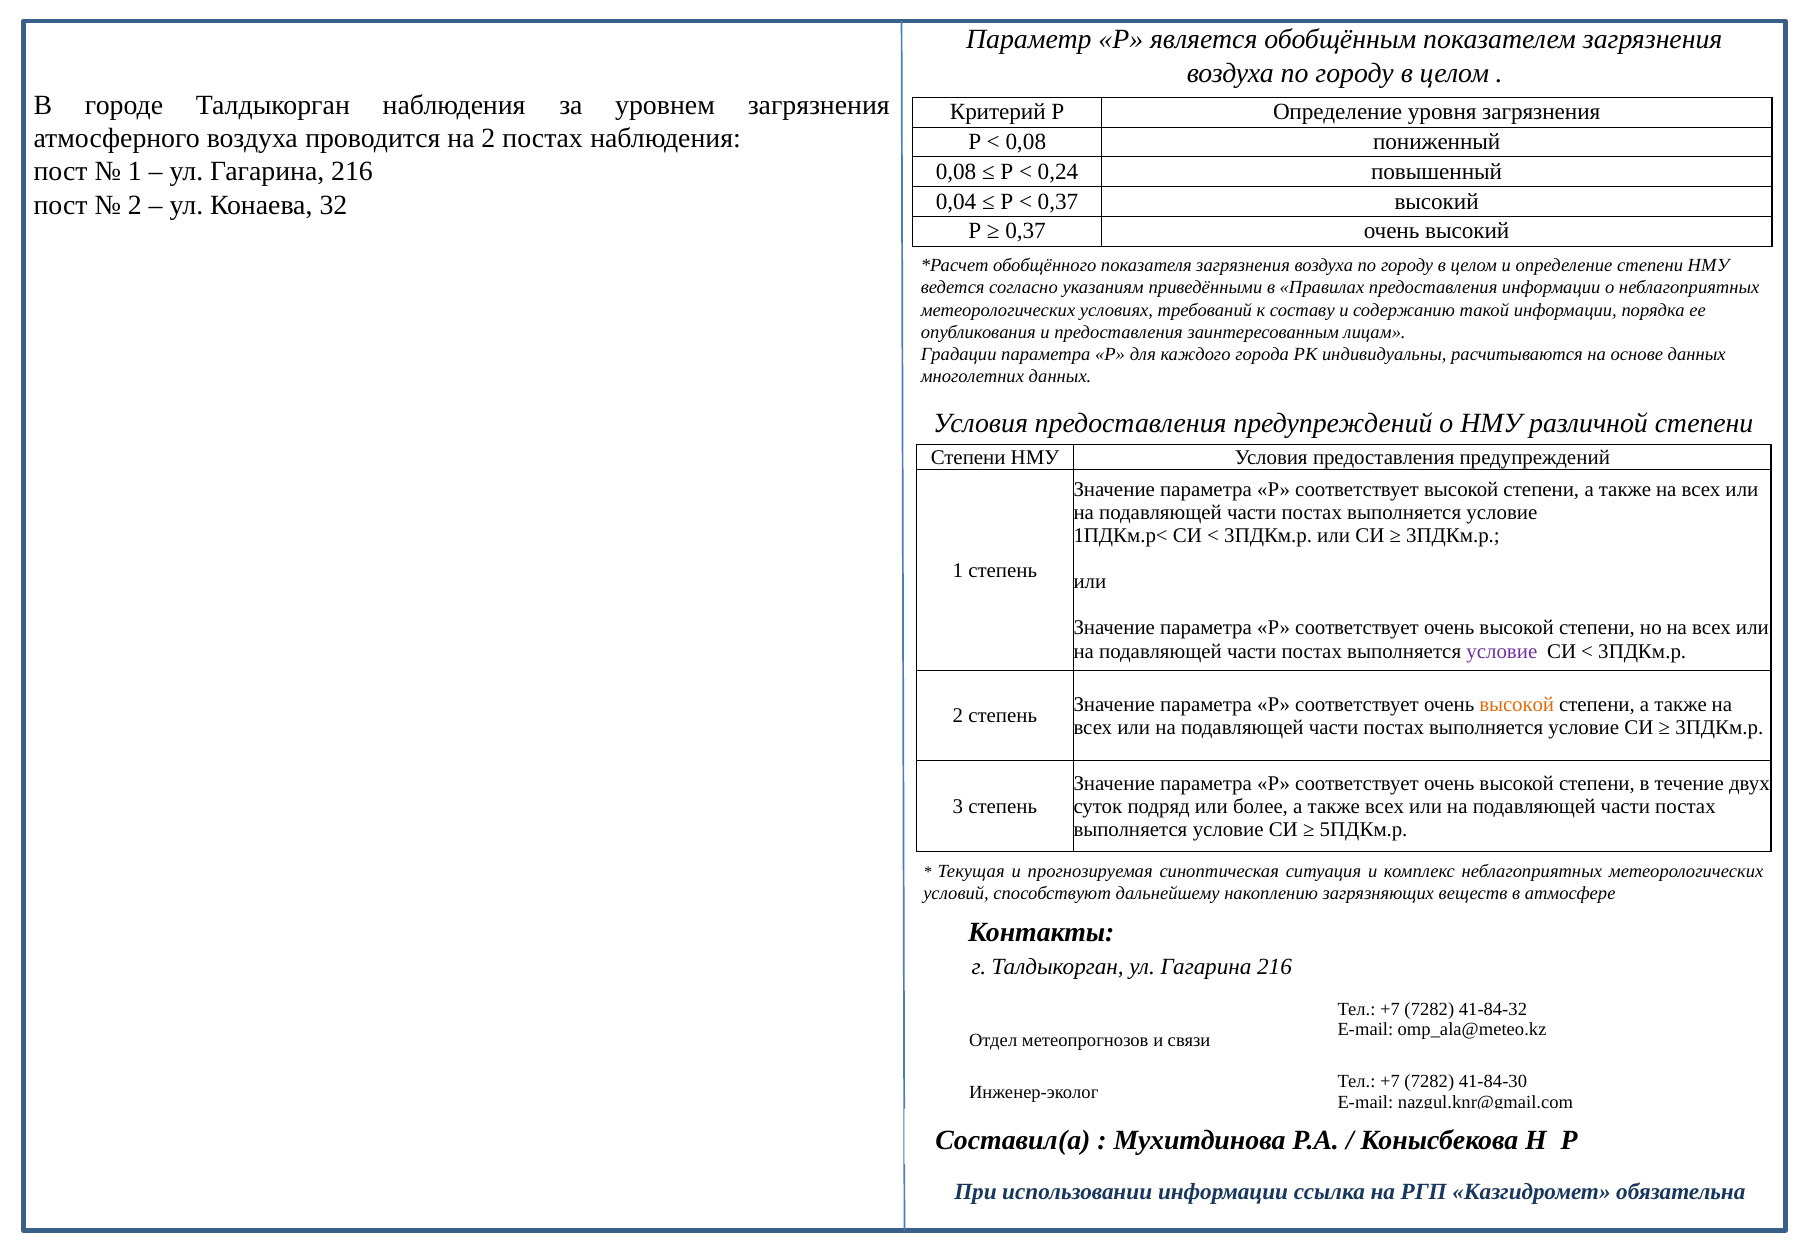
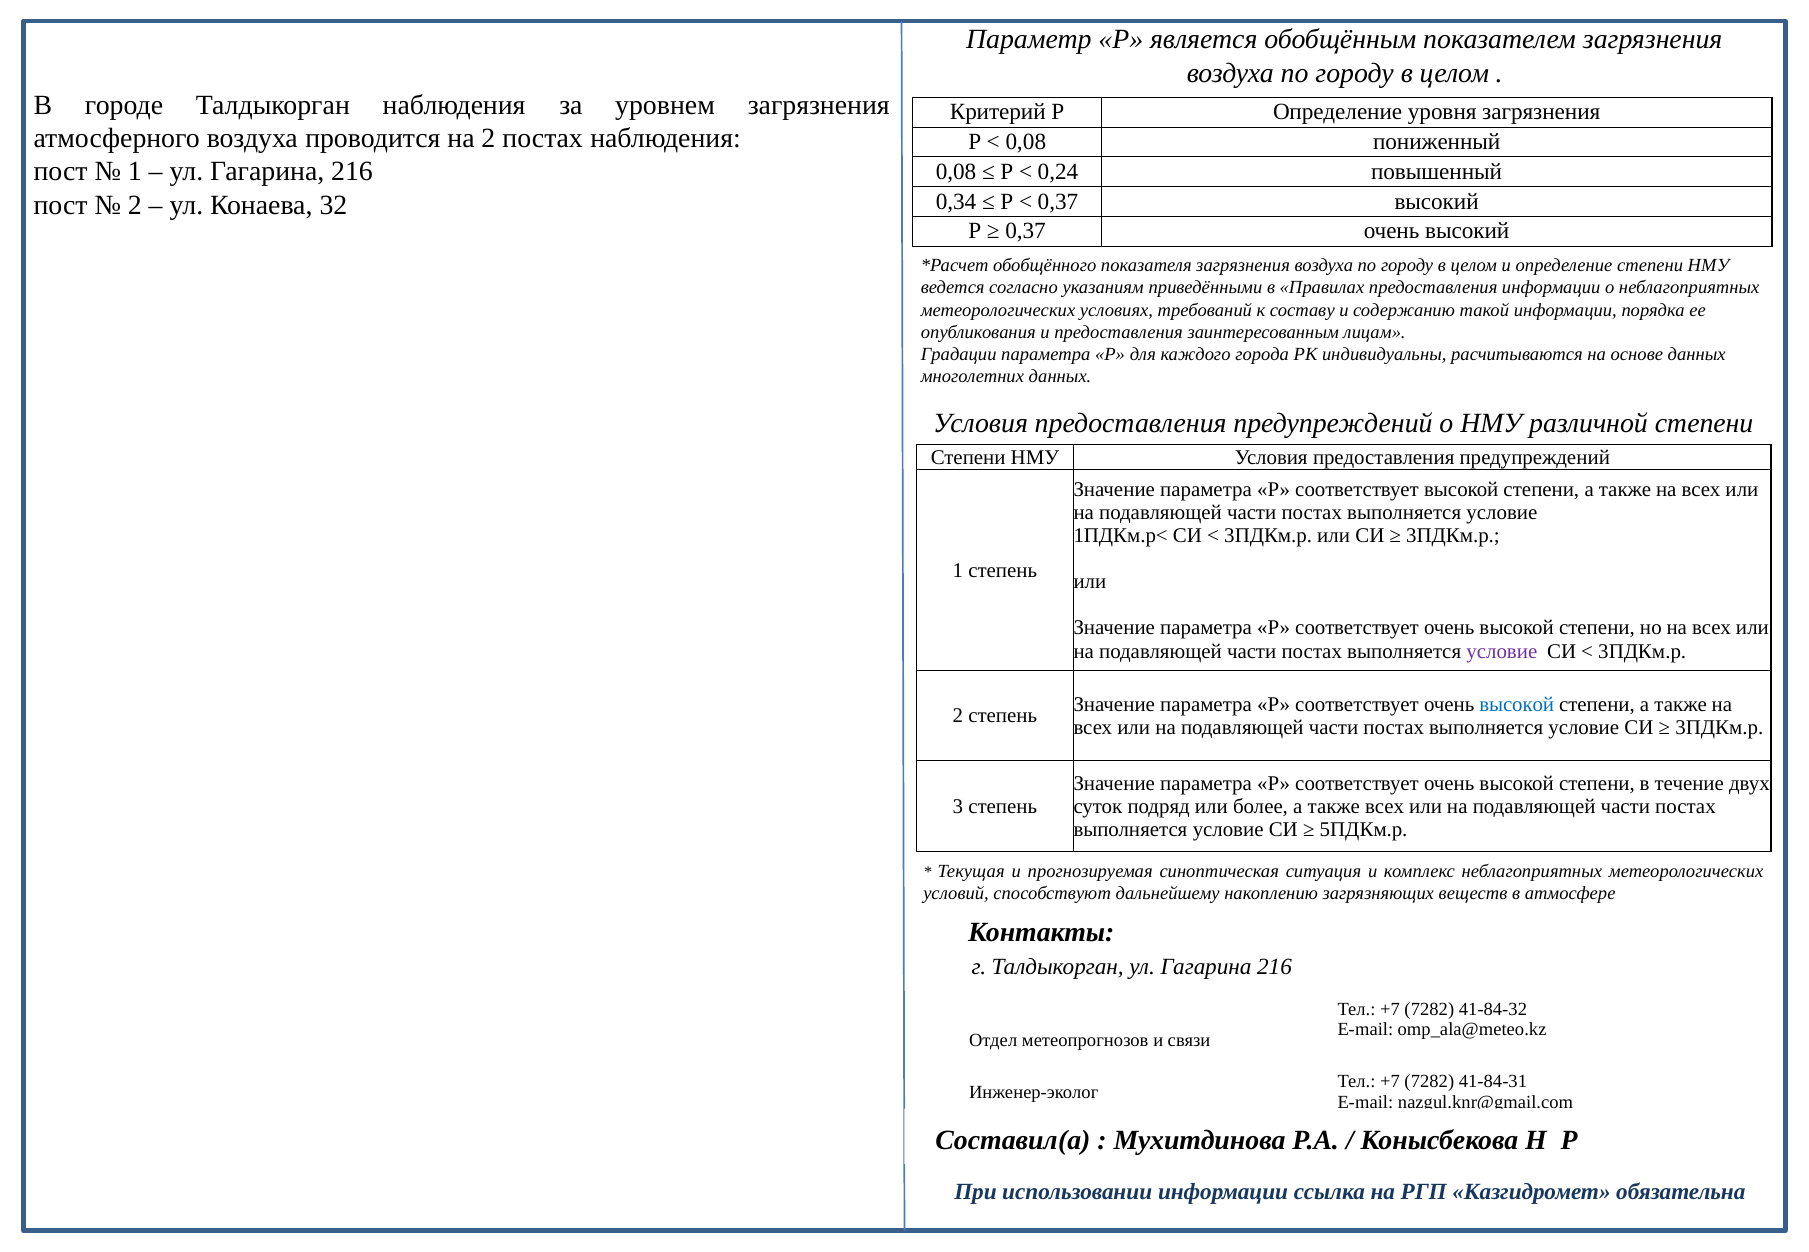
0,04: 0,04 -> 0,34 (956, 202)
высокой colour: orange -> blue (1517, 705)
41-84-30: 41-84-30 -> 41-84-31 (1493, 1082)
